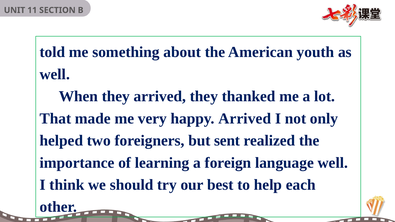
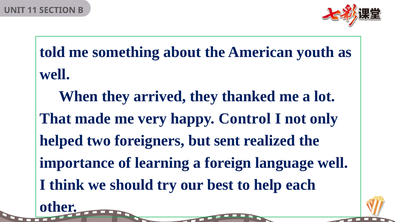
happy Arrived: Arrived -> Control (245, 119)
